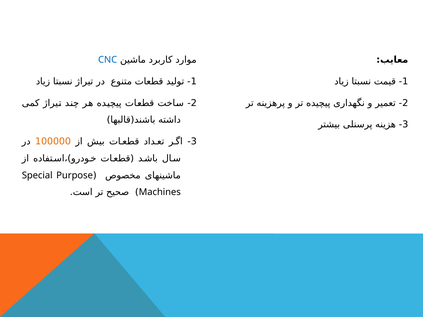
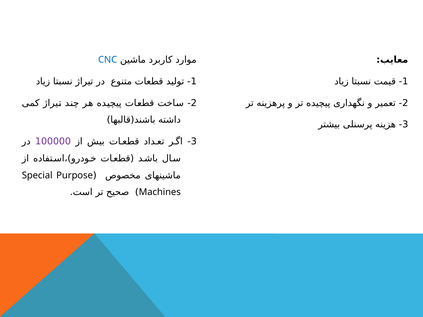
100000 colour: orange -> purple (53, 142)
